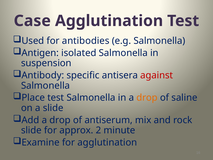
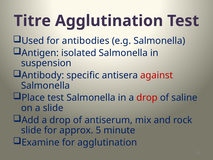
Case: Case -> Titre (32, 21)
drop colour: orange -> red (147, 98)
2: 2 -> 5 (98, 130)
